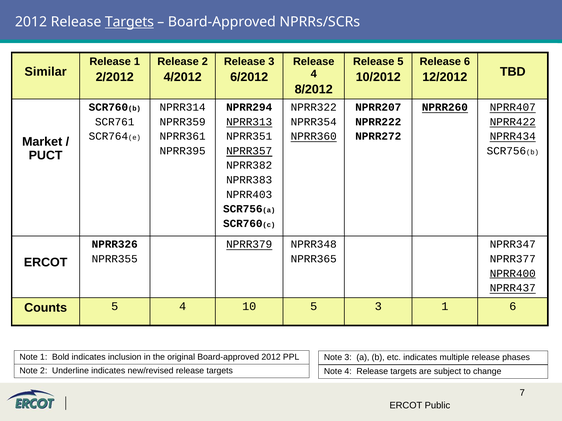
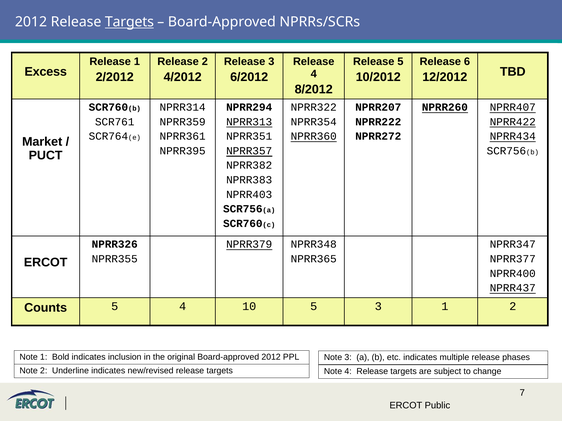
Similar: Similar -> Excess (46, 72)
NPRR400 underline: present -> none (513, 274)
1 6: 6 -> 2 (513, 307)
